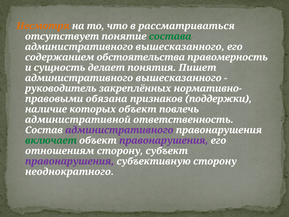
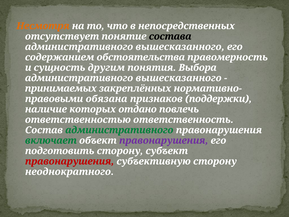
рассматриваться: рассматриваться -> непосредственных (187, 26)
состава colour: green -> black (170, 36)
делает: делает -> другим (106, 68)
Пишет: Пишет -> Выбора (198, 68)
руководитель: руководитель -> принимаемых (61, 88)
которых объект: объект -> отдано (138, 109)
административной: административной -> ответственностью (78, 120)
административного colour: purple -> green (119, 130)
отношениям: отношениям -> подготовить (60, 151)
правонарушения colour: purple -> red (70, 161)
